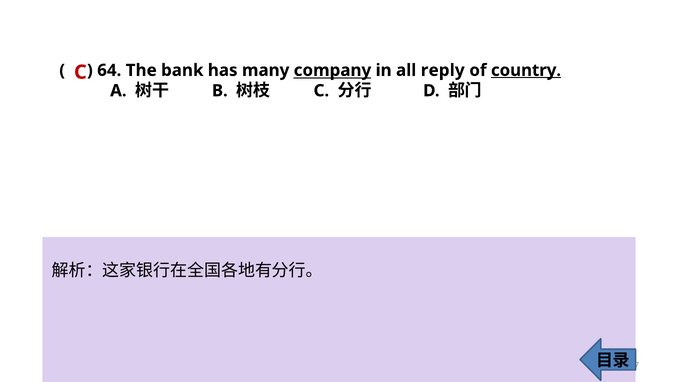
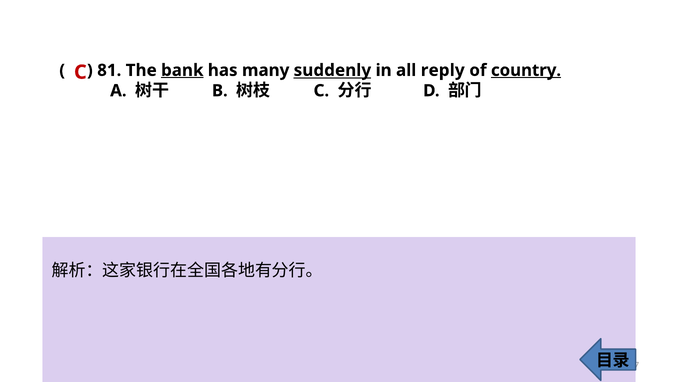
64: 64 -> 81 (109, 70)
bank underline: none -> present (182, 70)
company: company -> suddenly (332, 70)
